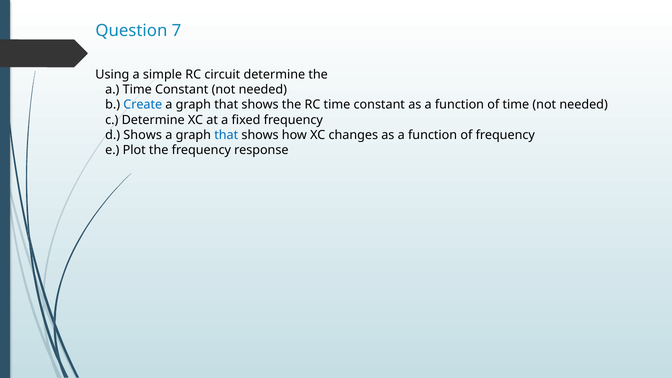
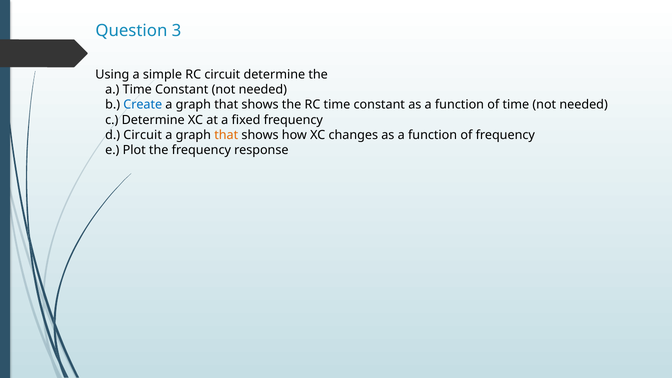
7: 7 -> 3 (177, 31)
d Shows: Shows -> Circuit (143, 135)
that colour: blue -> orange (226, 135)
